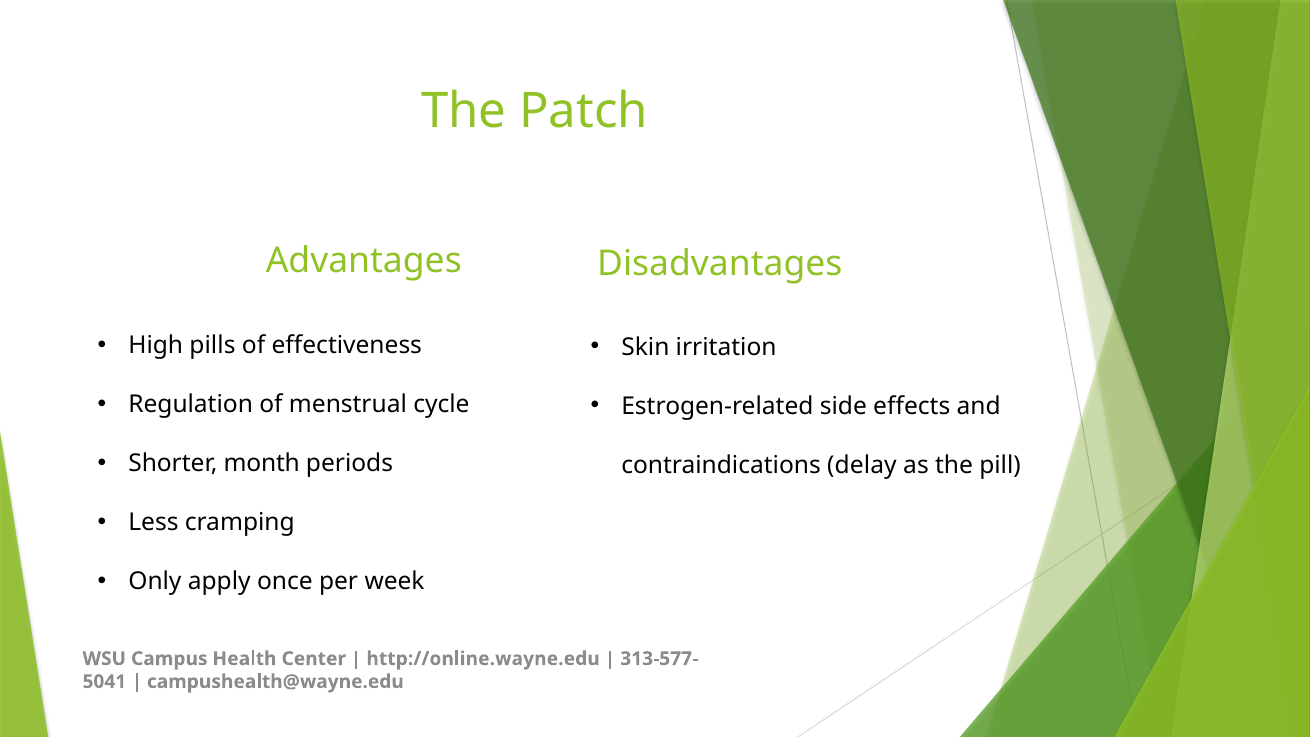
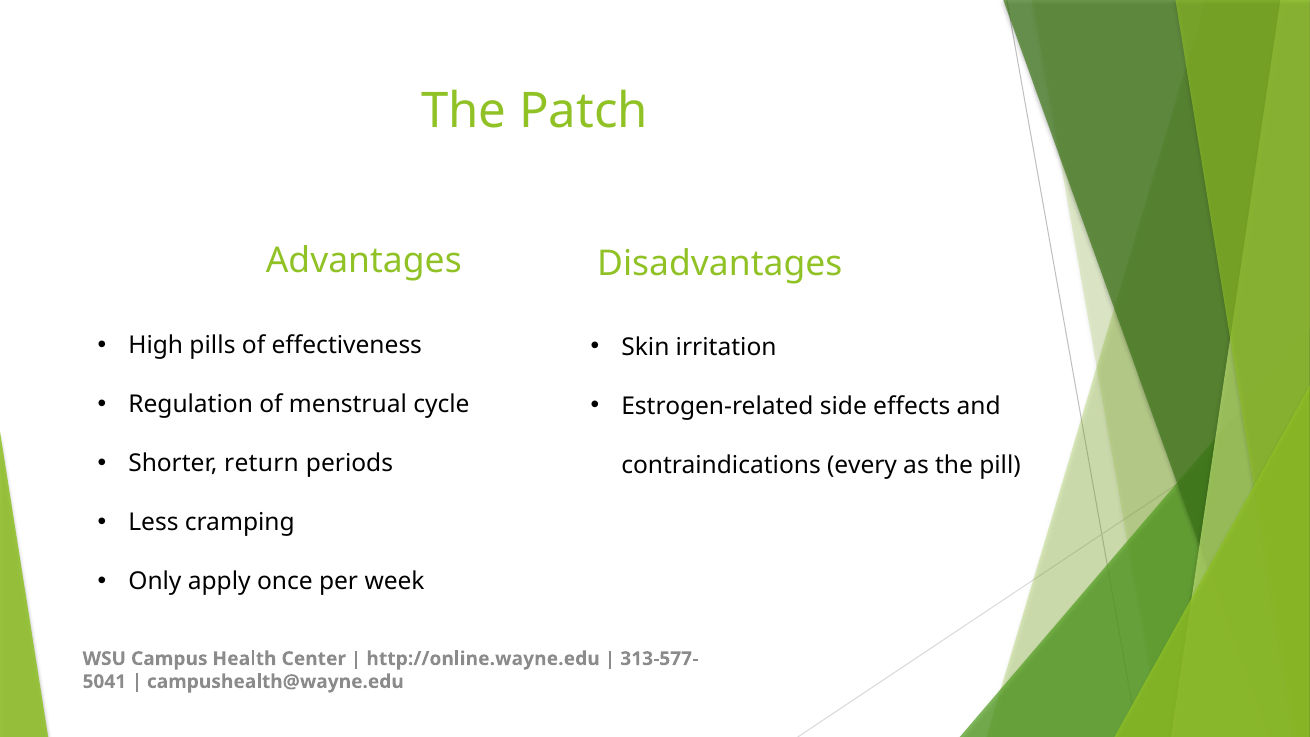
month: month -> return (262, 463)
delay: delay -> every (862, 465)
